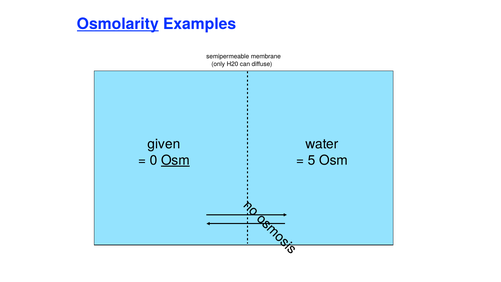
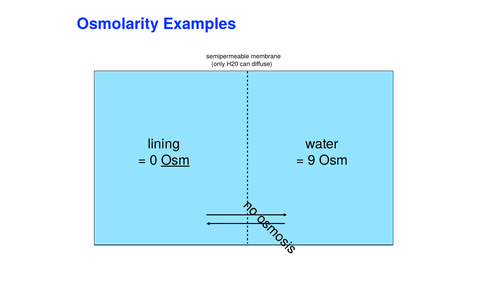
Osmolarity underline: present -> none (118, 24)
given: given -> lining (164, 144)
5: 5 -> 9 (312, 160)
